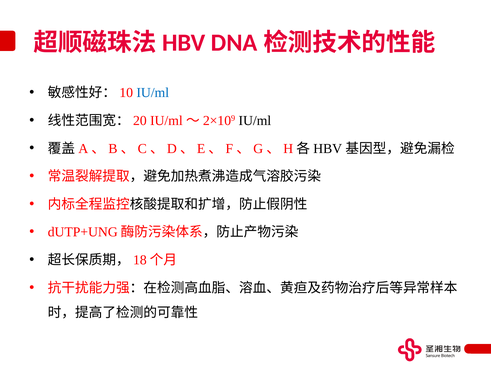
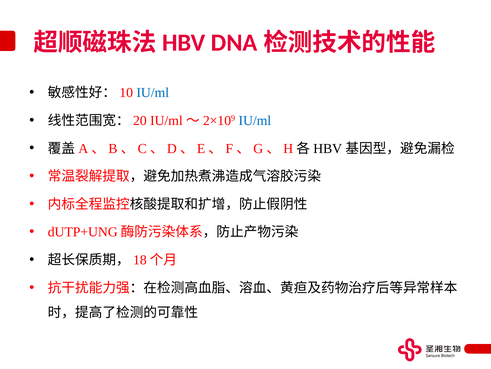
IU/ml colour: black -> blue (255, 120)
